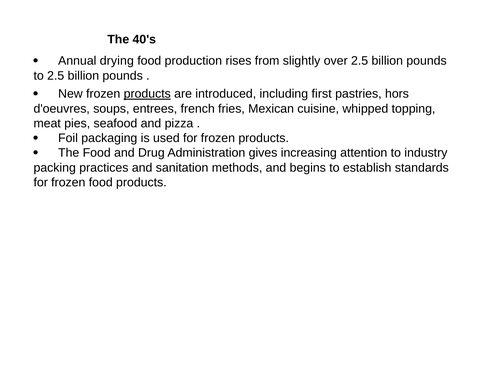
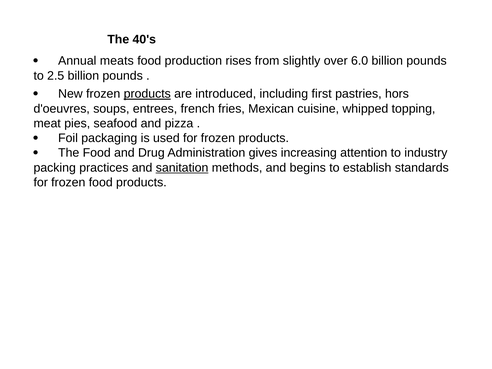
drying: drying -> meats (117, 61)
over 2.5: 2.5 -> 6.0 (360, 61)
sanitation underline: none -> present (182, 168)
